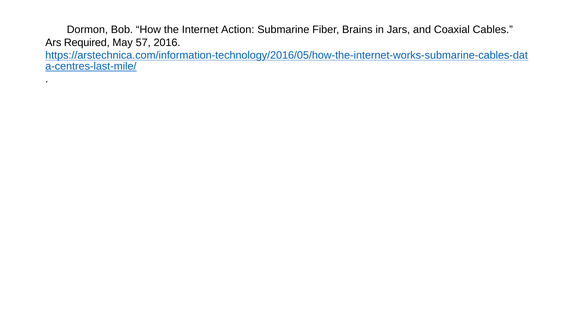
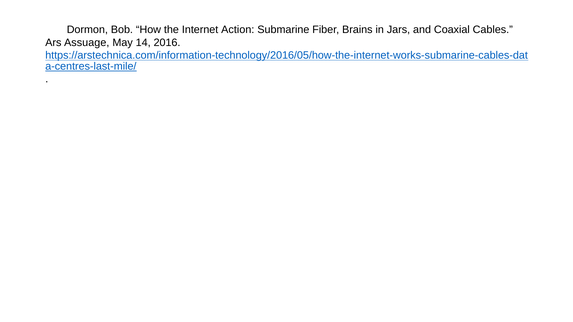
Required: Required -> Assuage (87, 43)
57: 57 -> 14 (143, 43)
